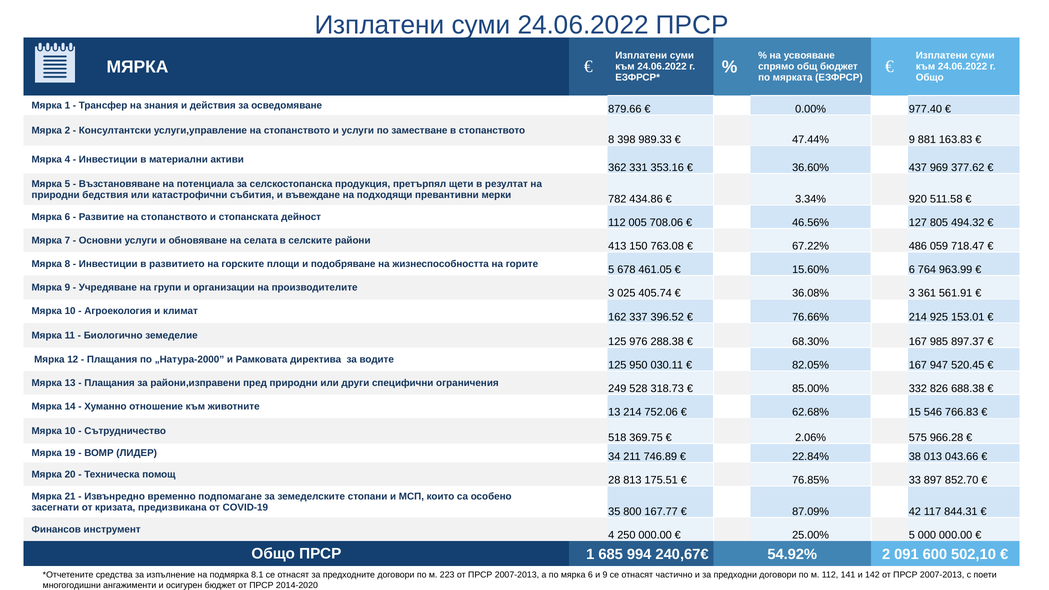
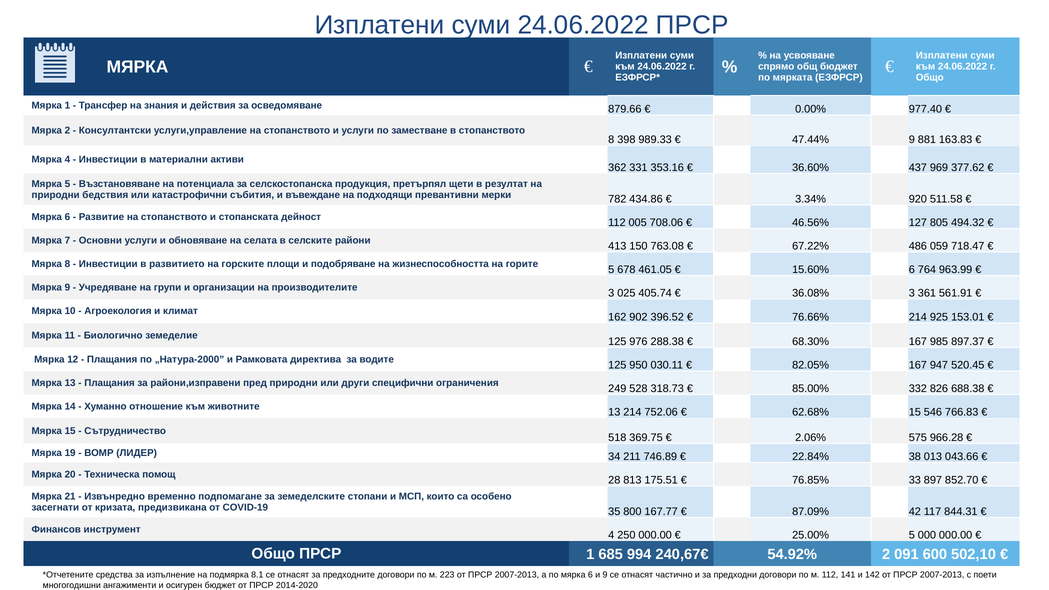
337: 337 -> 902 (638, 317)
10: 10 -> 15 (70, 431)
